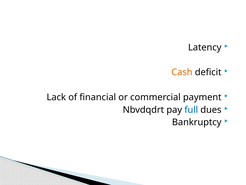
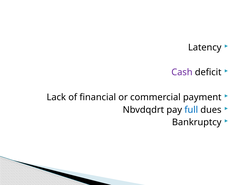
Cash colour: orange -> purple (182, 72)
